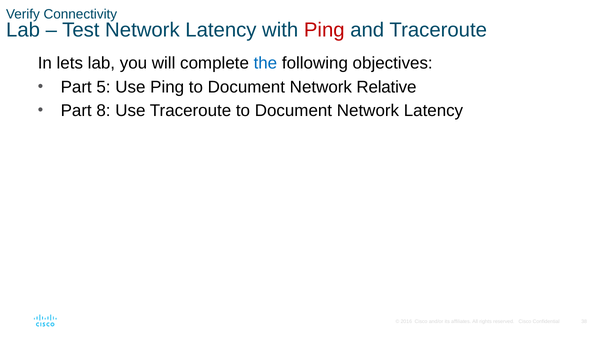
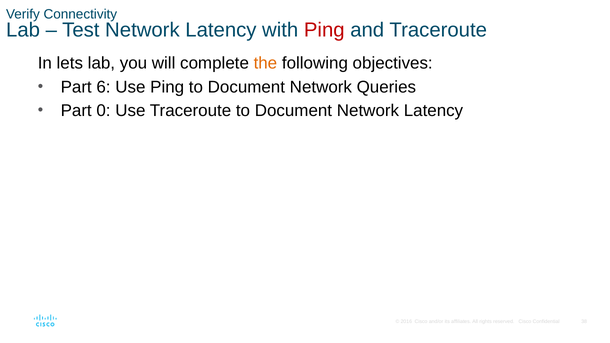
the colour: blue -> orange (265, 63)
5: 5 -> 6 (103, 87)
Relative: Relative -> Queries (386, 87)
8: 8 -> 0 (103, 111)
